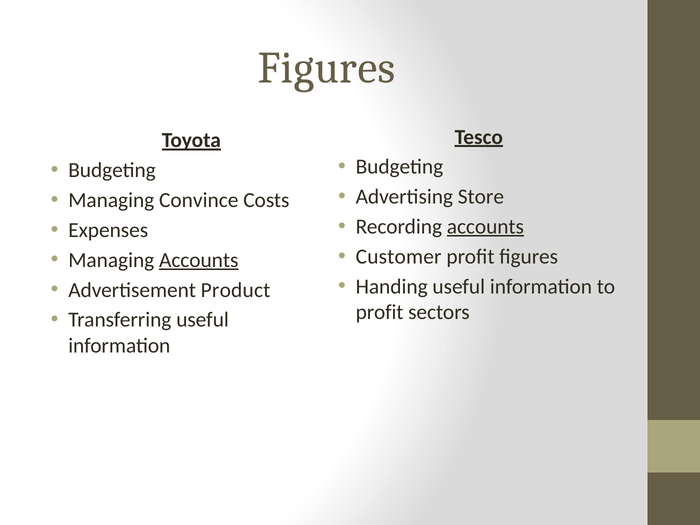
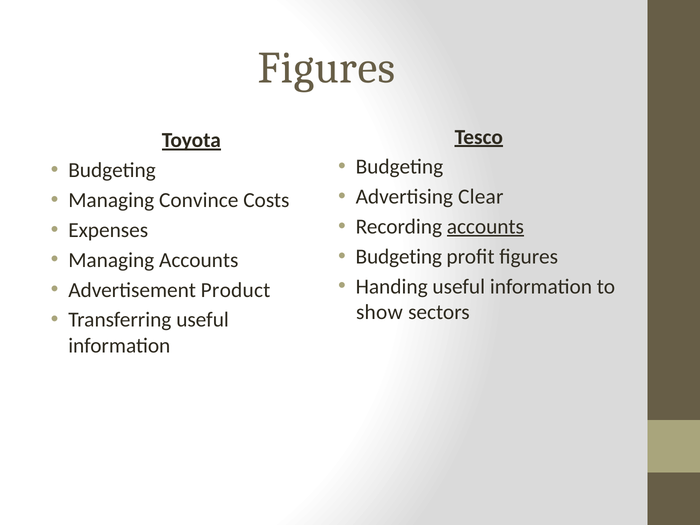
Store: Store -> Clear (481, 197)
Customer: Customer -> Budgeting (399, 257)
Accounts underline: present -> none (199, 260)
profit: profit -> show (379, 312)
